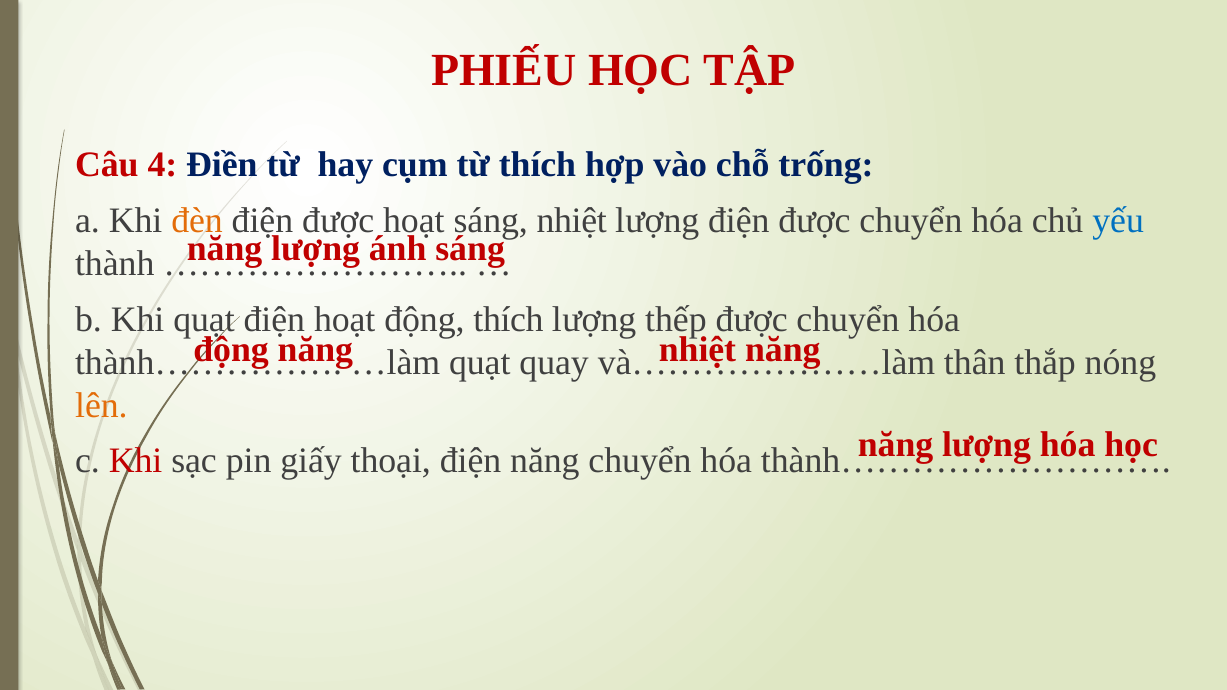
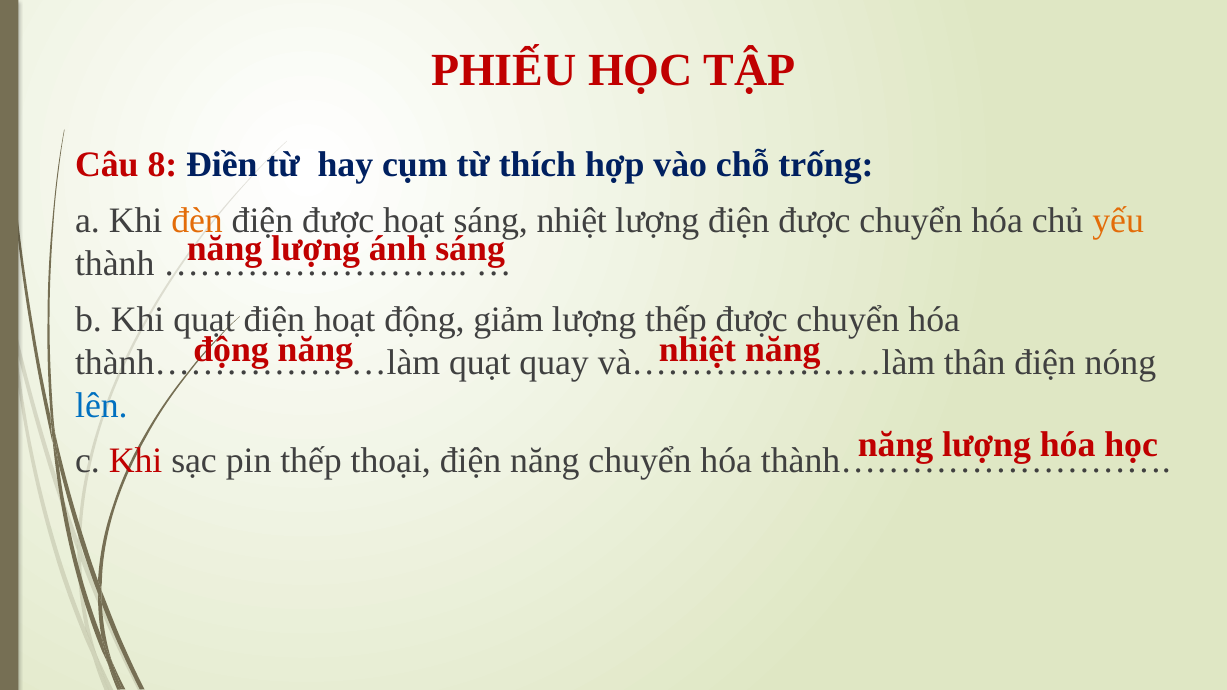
4: 4 -> 8 (162, 165)
yếu colour: blue -> orange (1118, 221)
động thích: thích -> giảm (508, 319)
thân thắp: thắp -> điện (1045, 362)
lên colour: orange -> blue (101, 405)
pin giấy: giấy -> thếp (311, 461)
